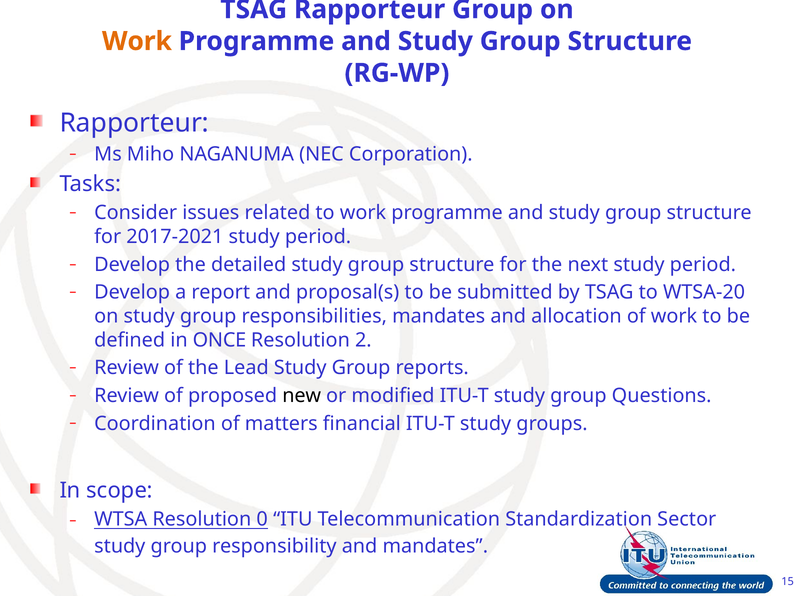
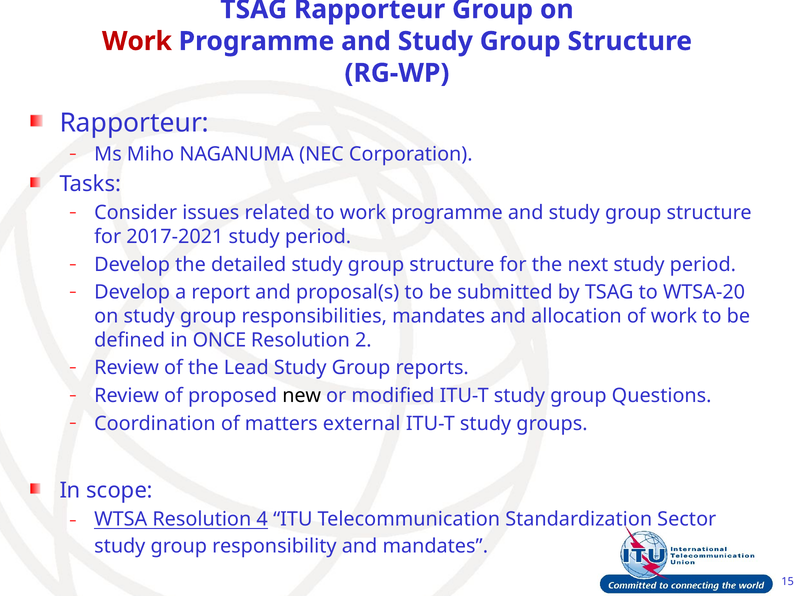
Work colour: orange -> red (137, 41)
financial: financial -> external (362, 423)
0: 0 -> 4 (262, 519)
